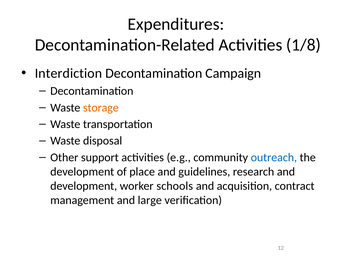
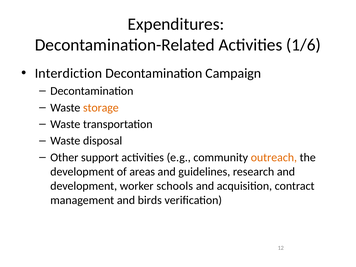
1/8: 1/8 -> 1/6 (304, 45)
outreach colour: blue -> orange (274, 157)
place: place -> areas (142, 172)
large: large -> birds (150, 200)
